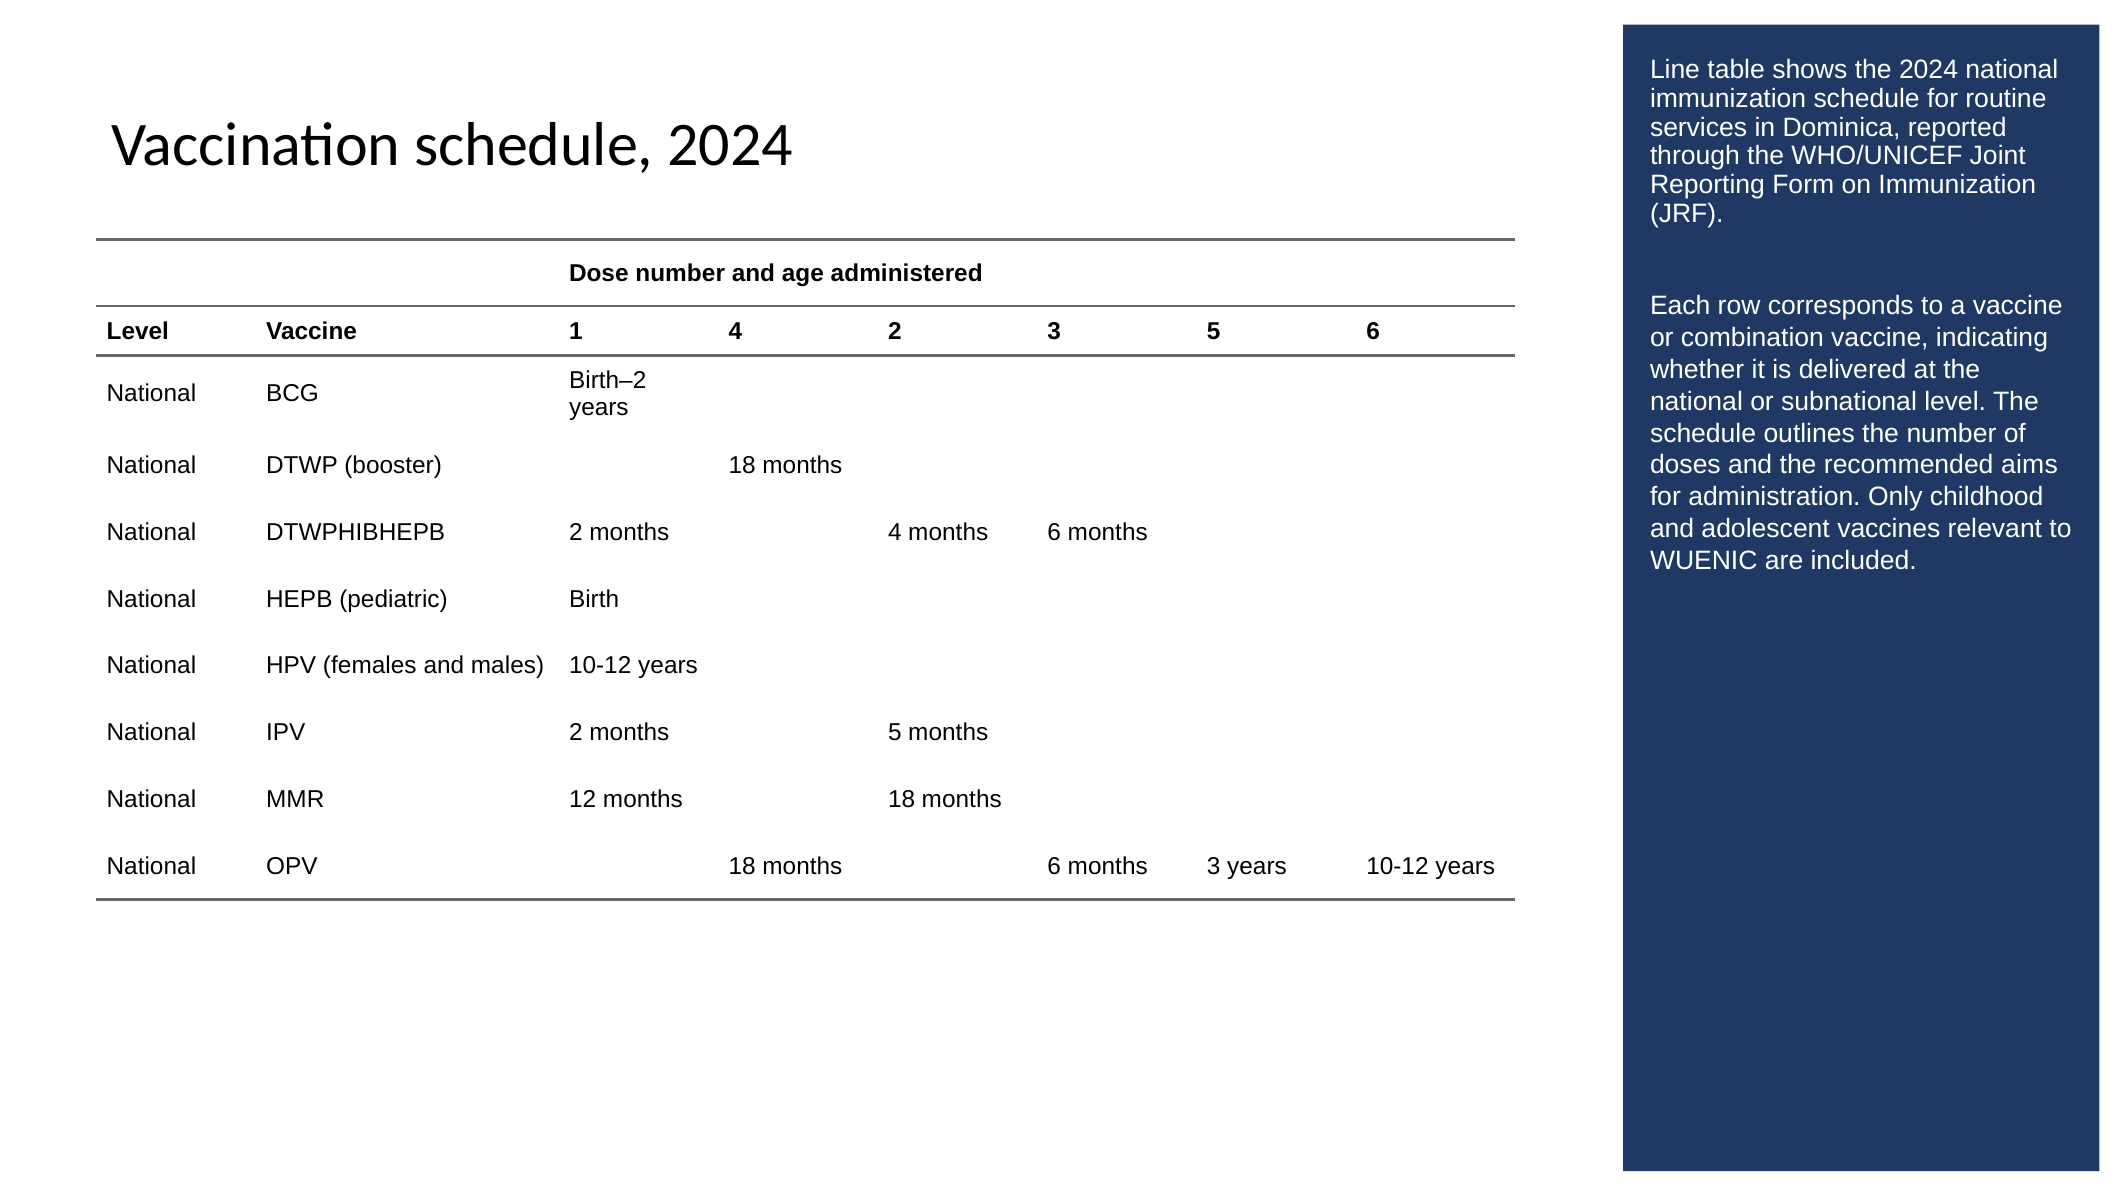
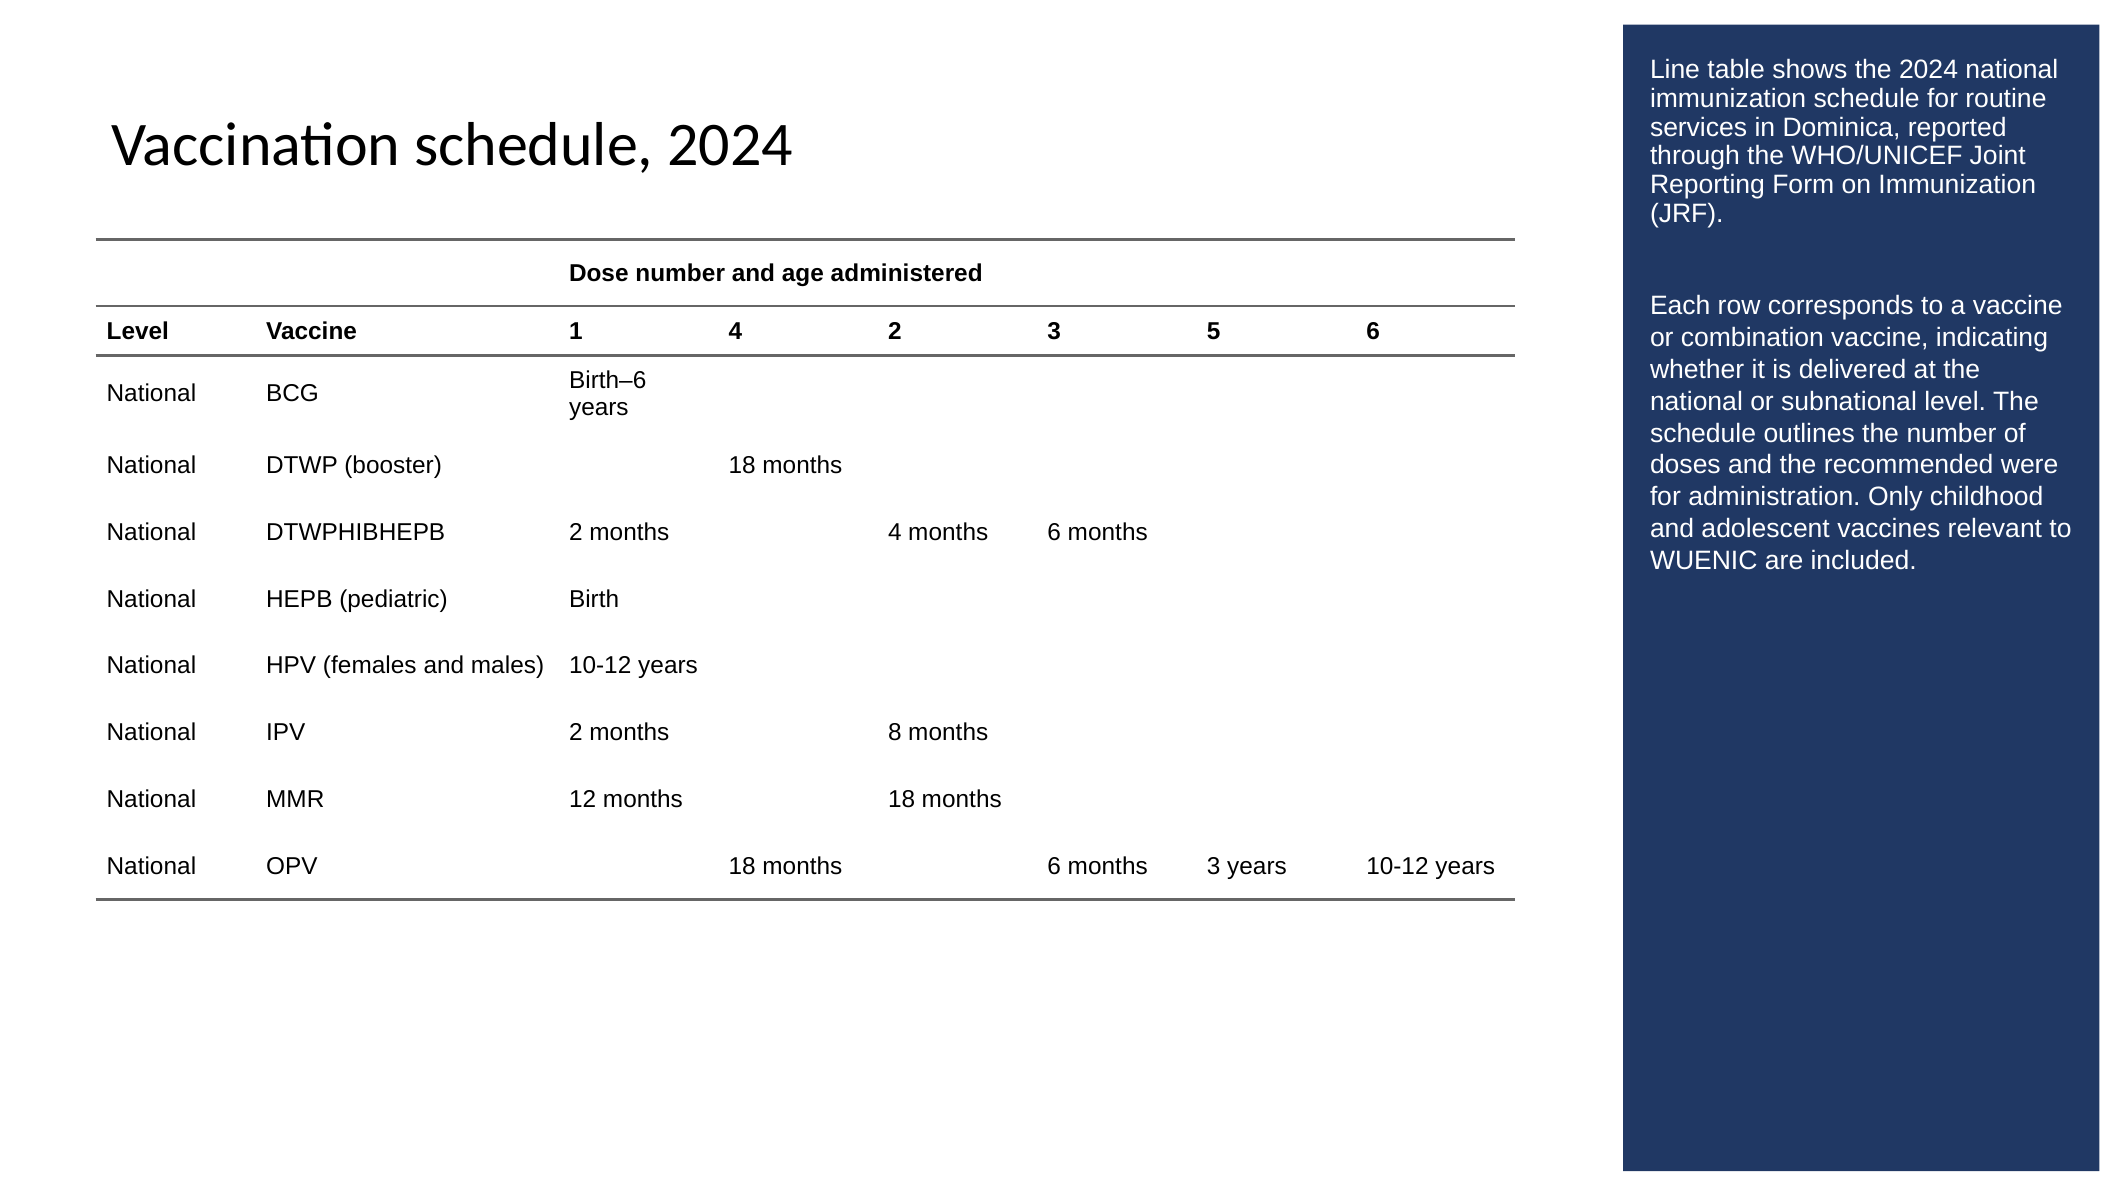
Birth–2: Birth–2 -> Birth–6 (608, 380)
aims: aims -> were (2030, 465)
months 5: 5 -> 8 (895, 733)
